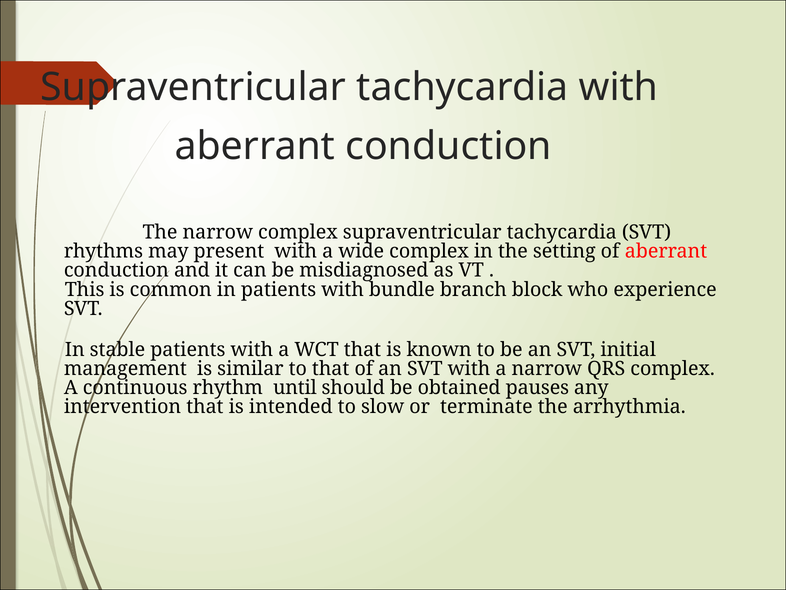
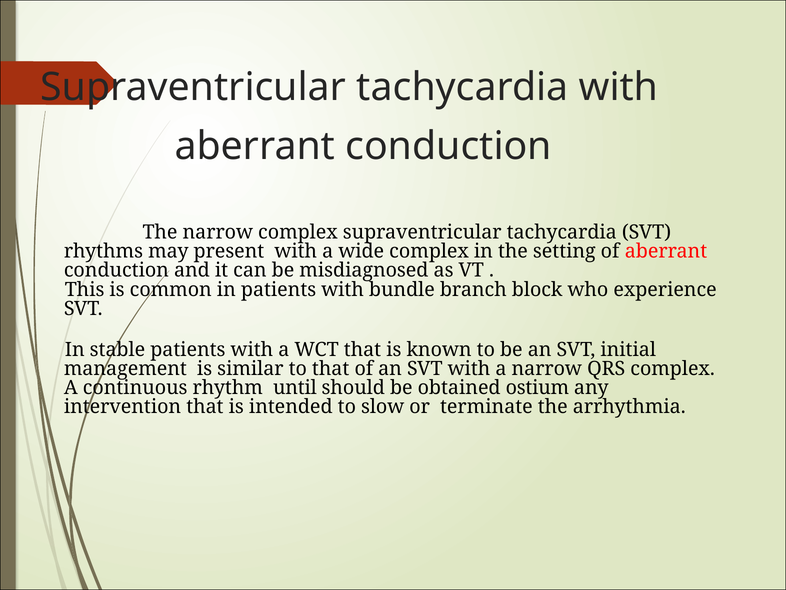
pauses: pauses -> ostium (537, 387)
